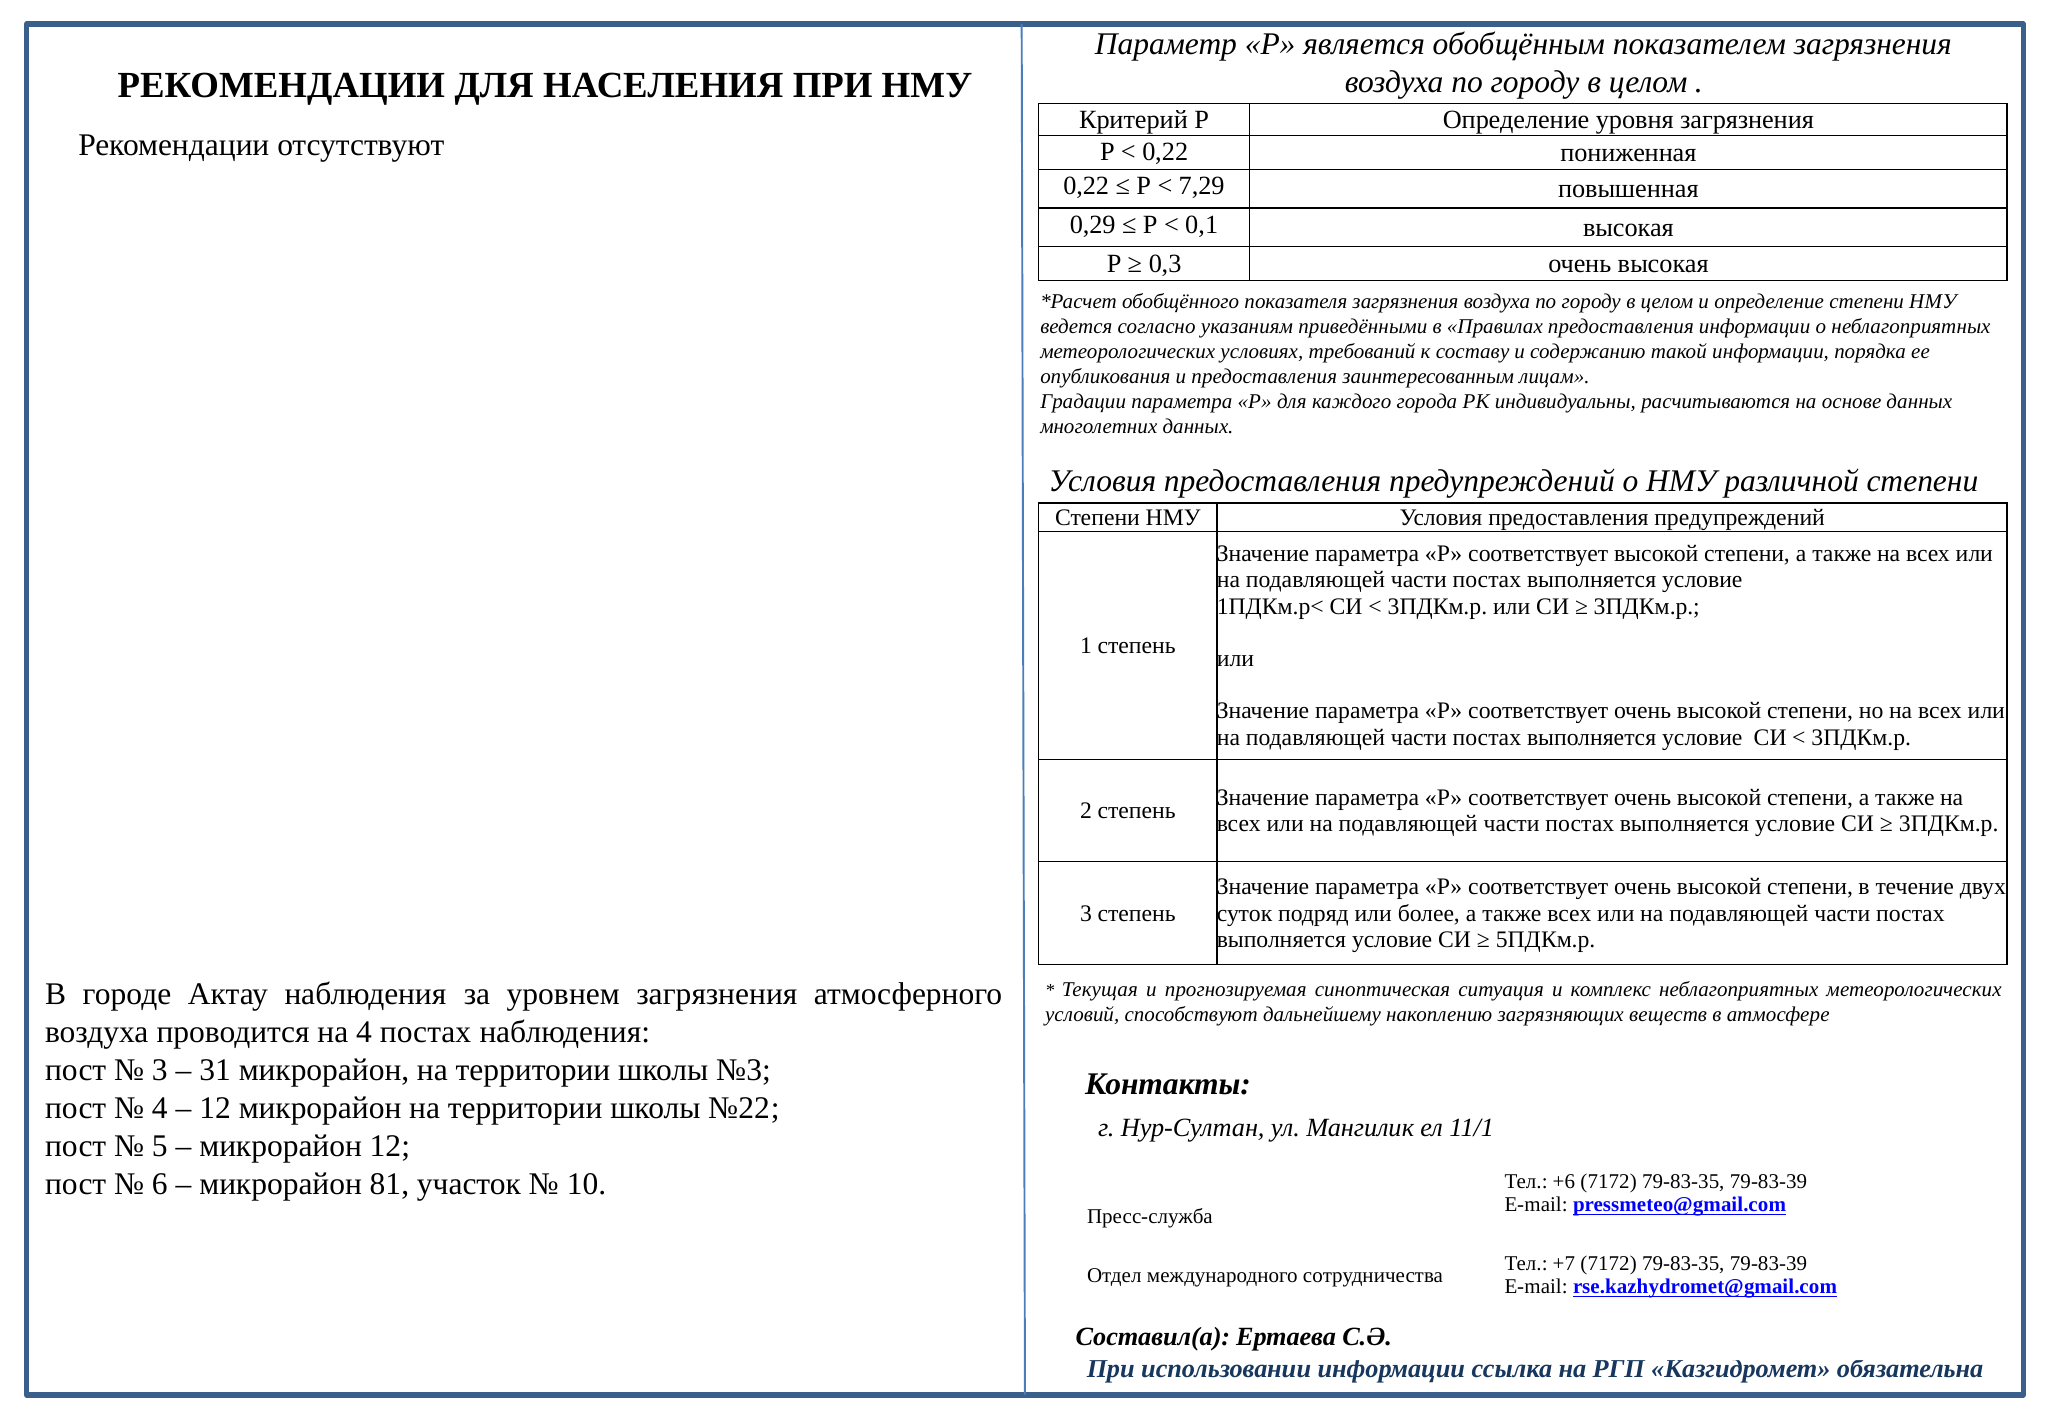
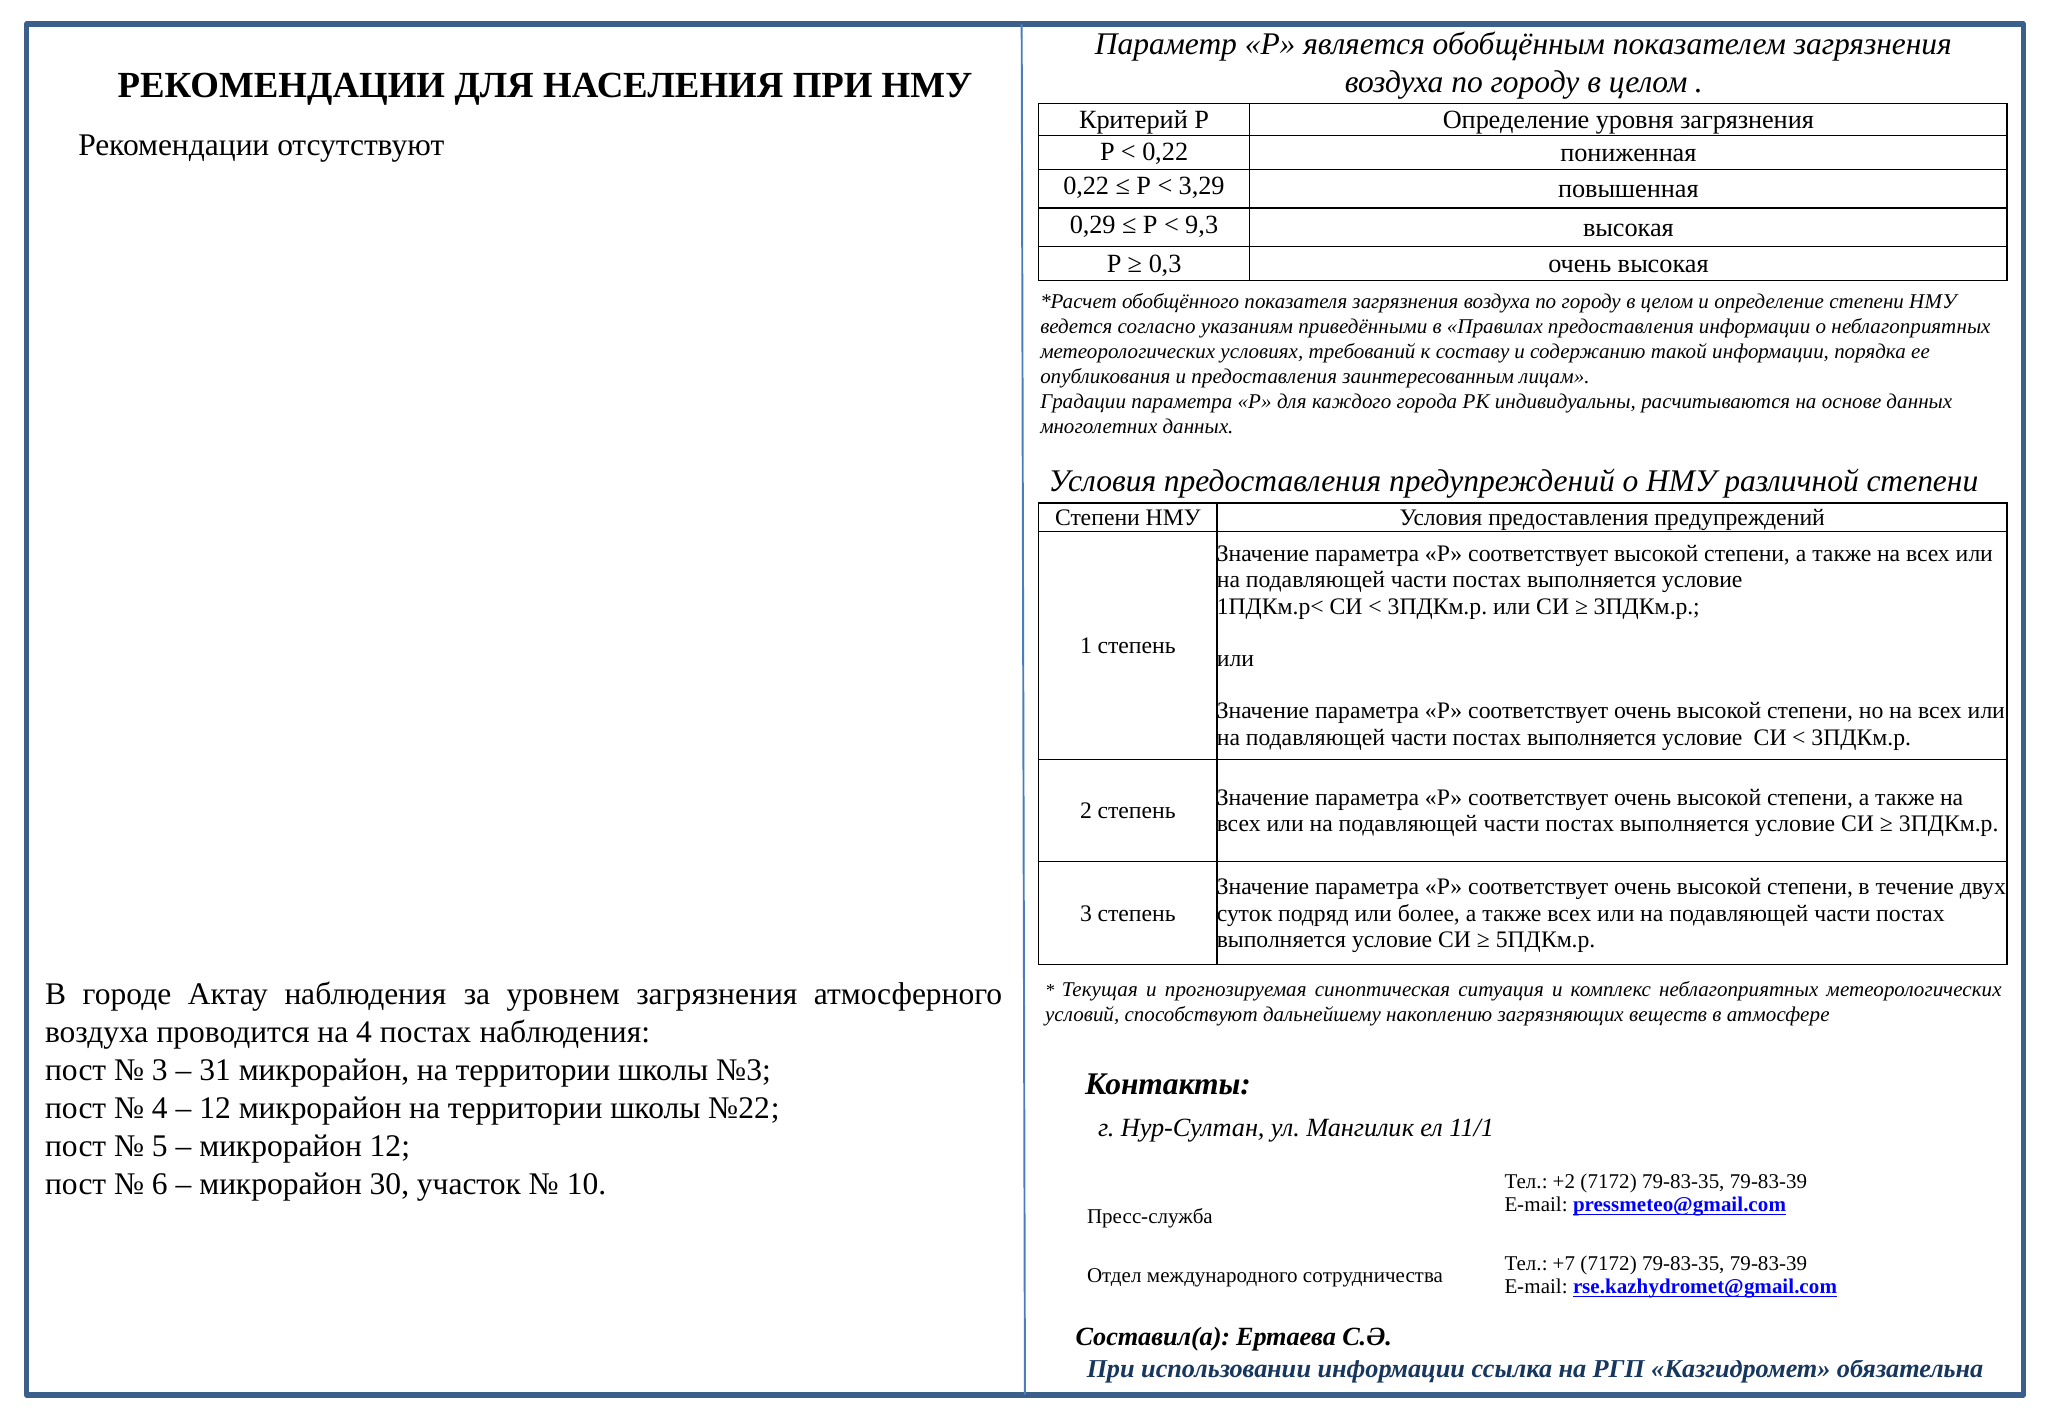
7,29: 7,29 -> 3,29 (1202, 186)
0,1: 0,1 -> 9,3 (1202, 225)
81: 81 -> 30 (389, 1184)
+6: +6 -> +2 (1564, 1182)
